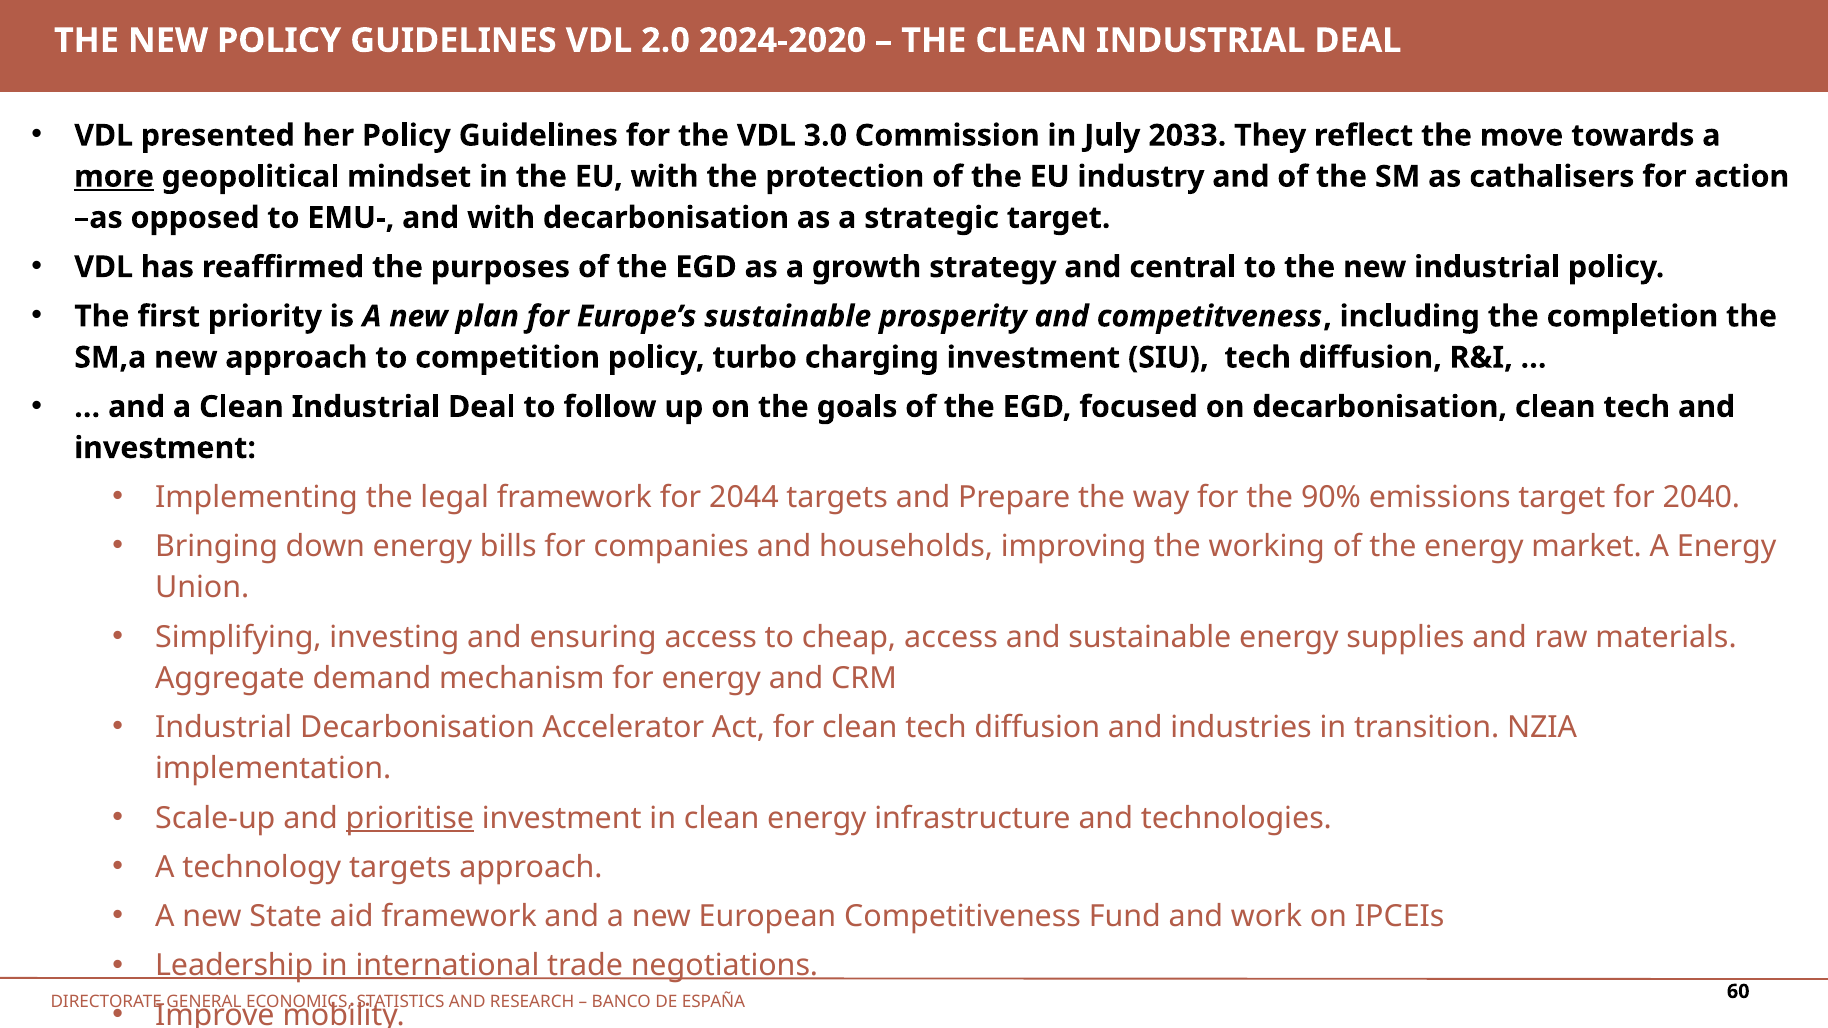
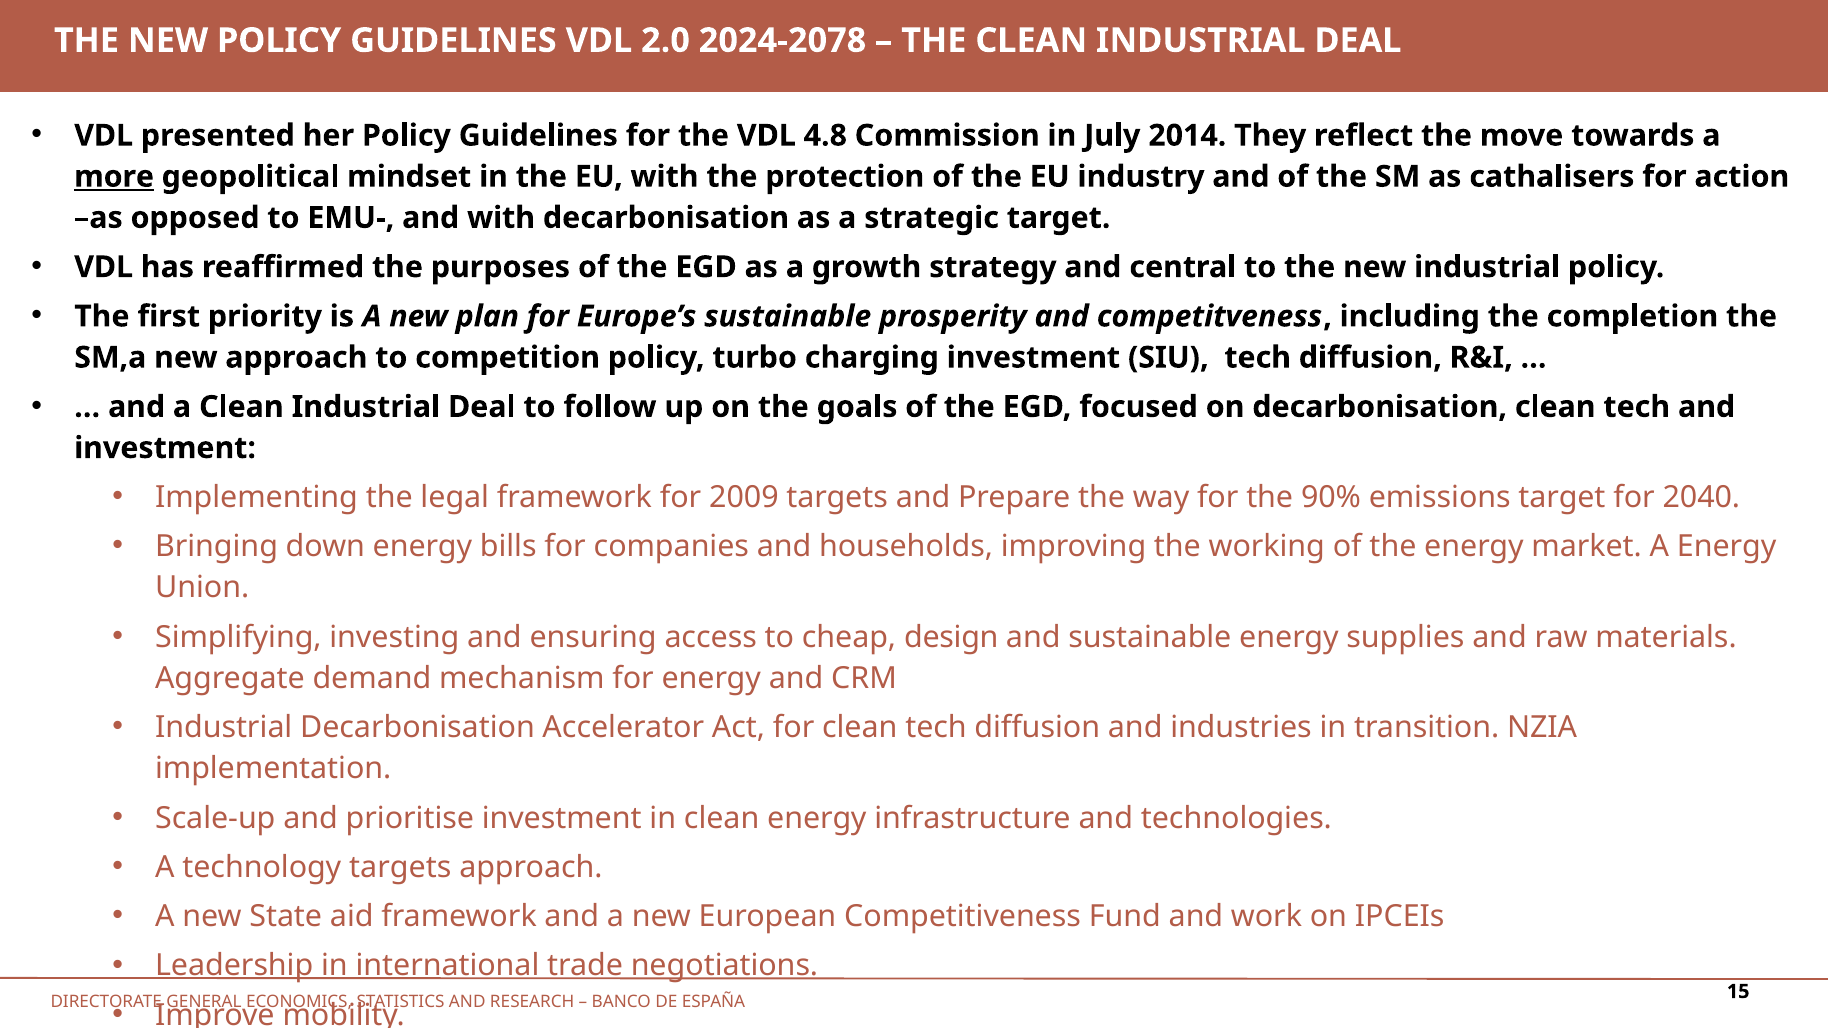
2024-2020: 2024-2020 -> 2024-2078 (783, 41)
3.0: 3.0 -> 4.8 (825, 136)
2033: 2033 -> 2014 (1187, 136)
2044: 2044 -> 2009 (744, 497)
cheap access: access -> design (951, 637)
prioritise underline: present -> none (410, 818)
60: 60 -> 15 (1738, 992)
